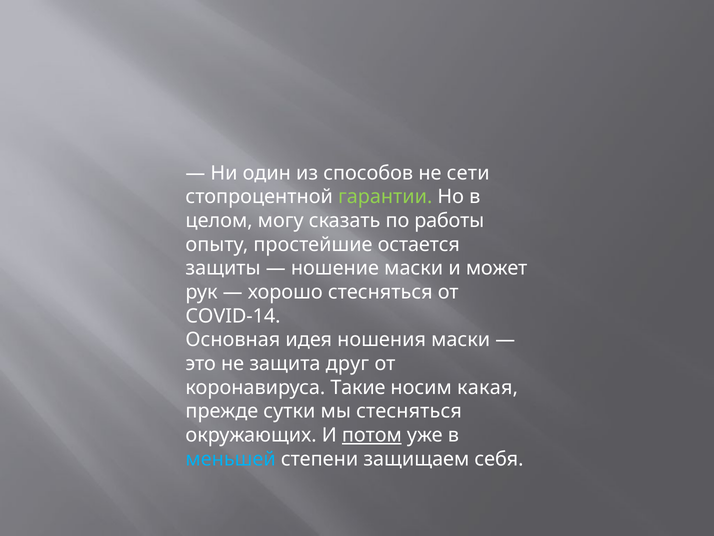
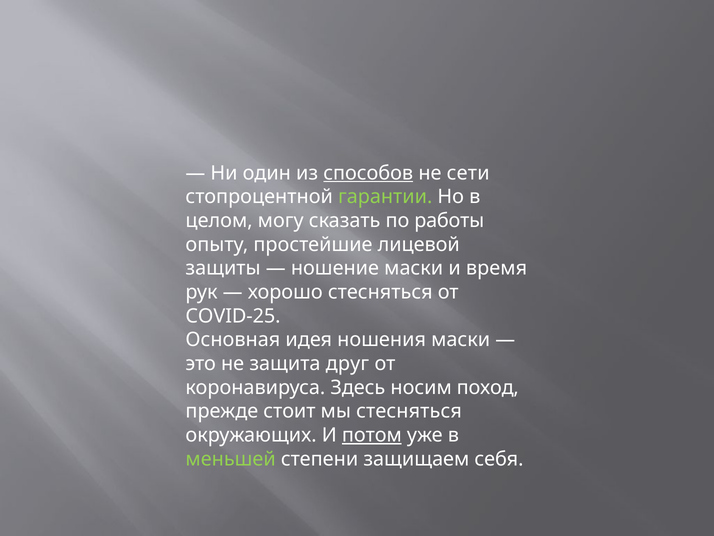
способов underline: none -> present (368, 173)
остается: остается -> лицевой (419, 244)
может: может -> время (496, 268)
COVID-14: COVID-14 -> COVID-25 (233, 316)
Такие: Такие -> Здесь (358, 387)
какая: какая -> поход (488, 387)
сутки: сутки -> стоит (289, 411)
меньшей colour: light blue -> light green (231, 459)
